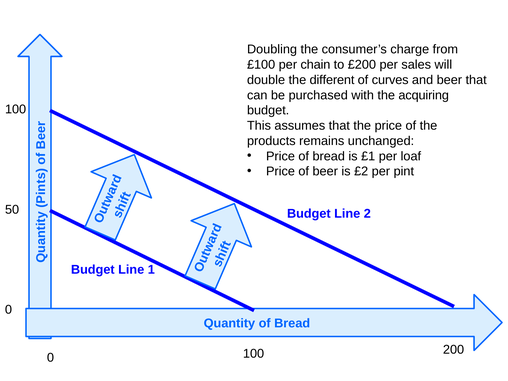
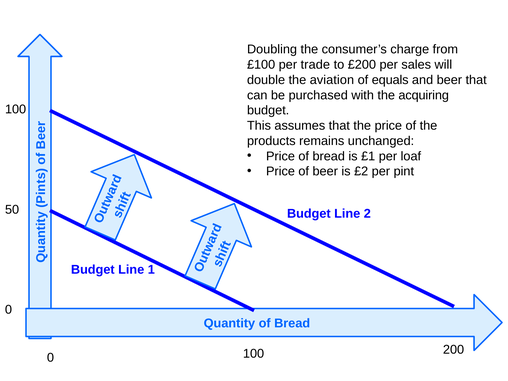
chain: chain -> trade (315, 65)
different: different -> aviation (332, 80)
curves: curves -> equals (390, 80)
